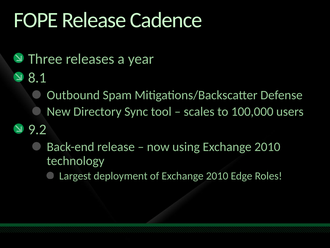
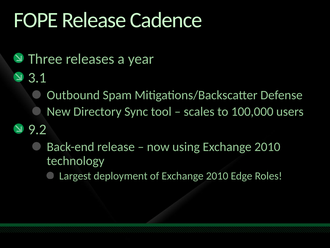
8.1: 8.1 -> 3.1 (37, 78)
